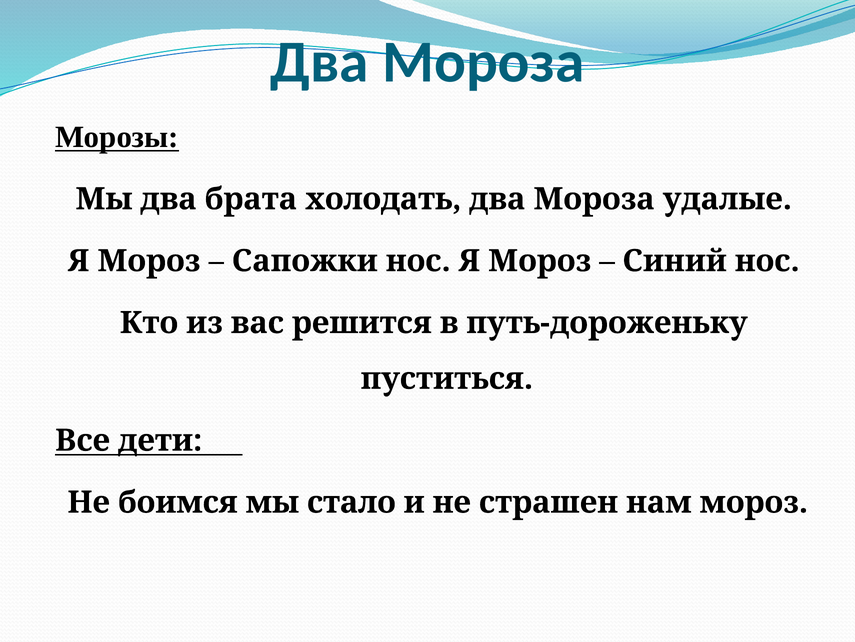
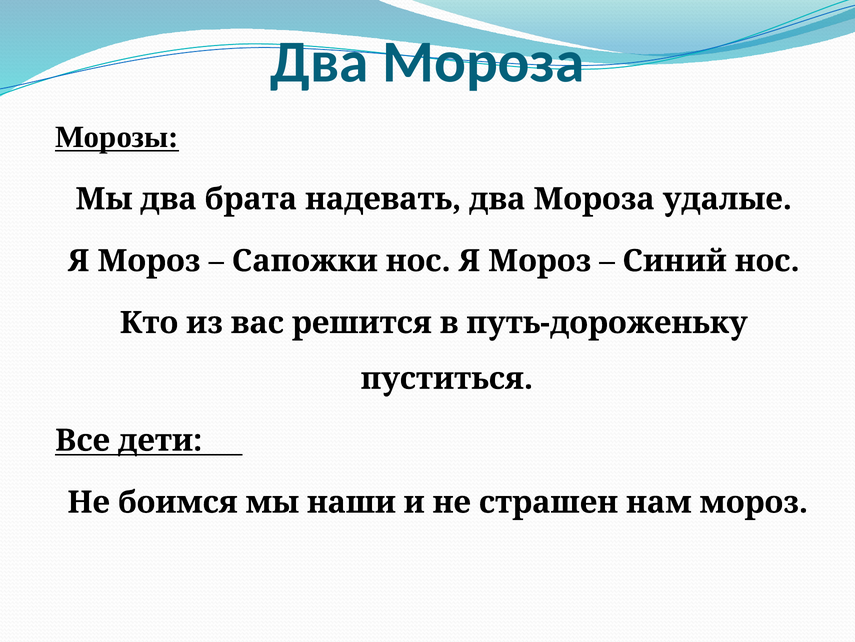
холодать: холодать -> надевать (383, 199)
стало: стало -> наши (351, 502)
